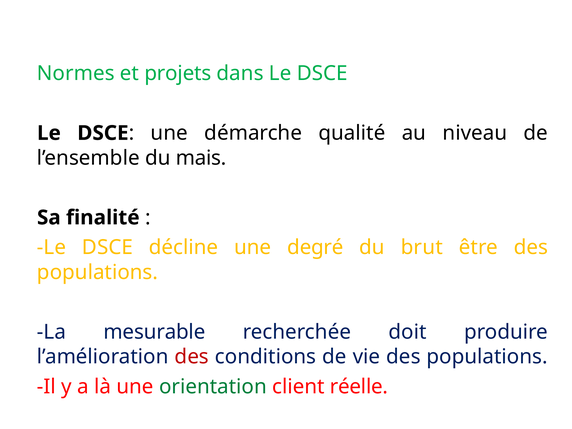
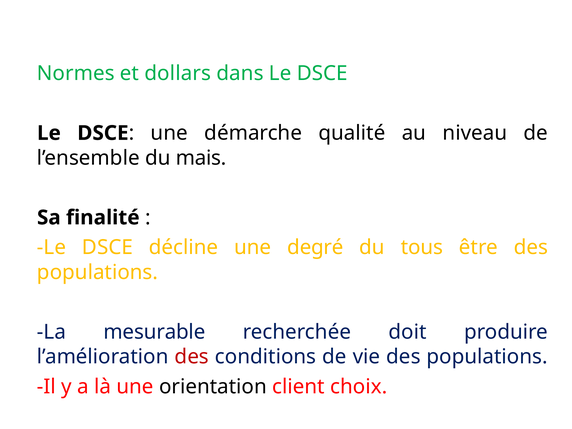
projets: projets -> dollars (178, 73)
brut: brut -> tous (422, 247)
orientation colour: green -> black (213, 387)
réelle: réelle -> choix (359, 387)
